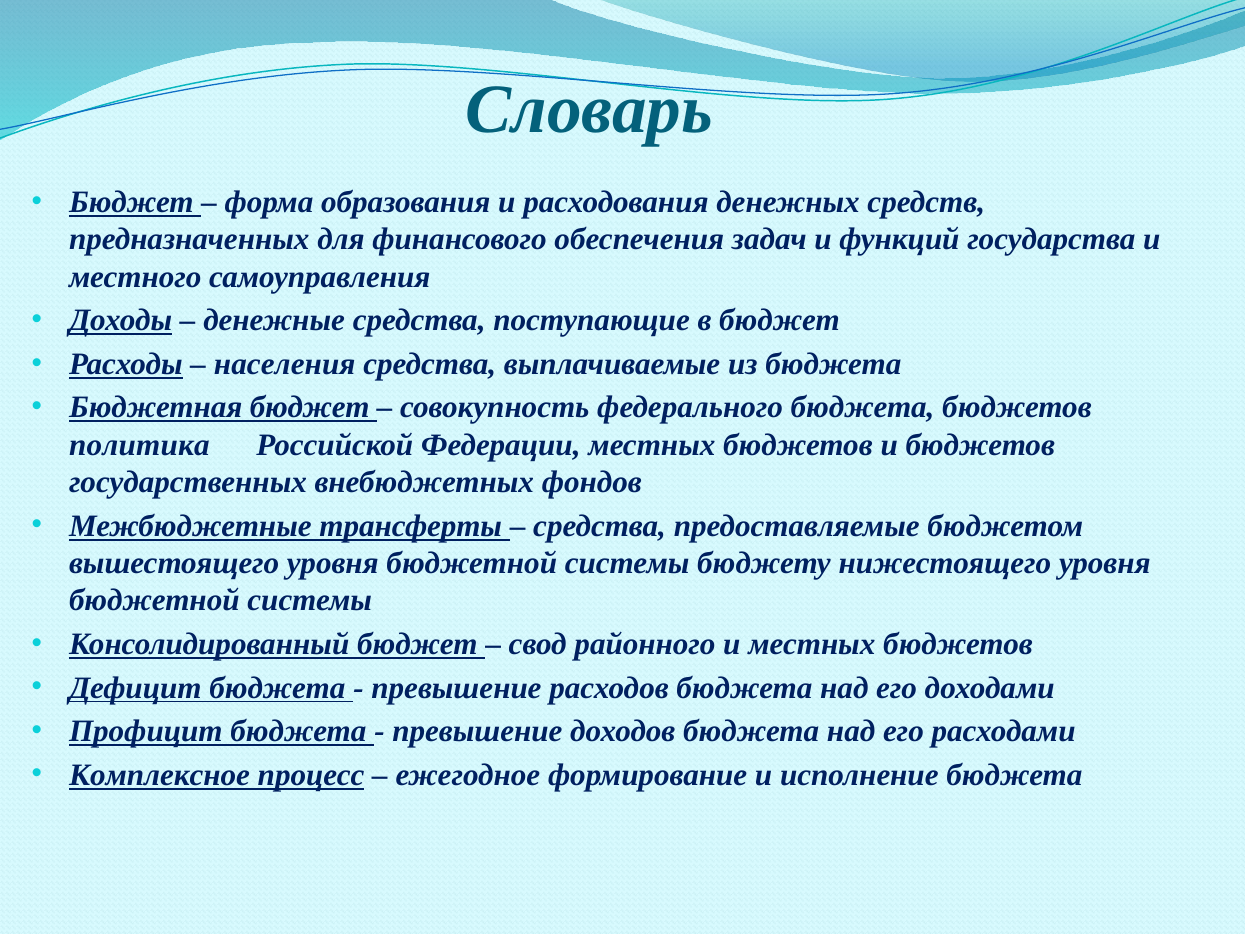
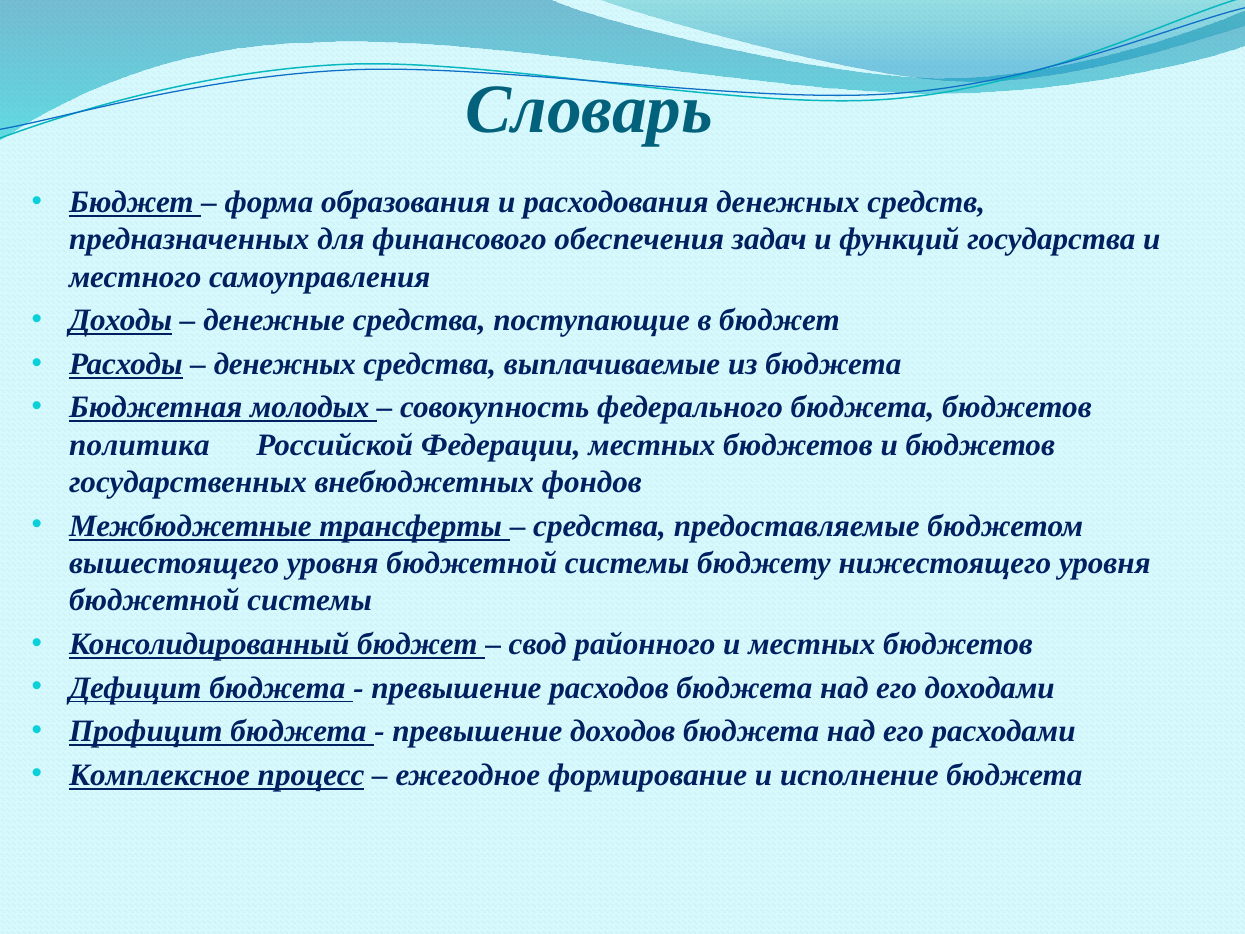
населения: населения -> денежных (285, 364)
Бюджетная бюджет: бюджет -> молодых (310, 407)
